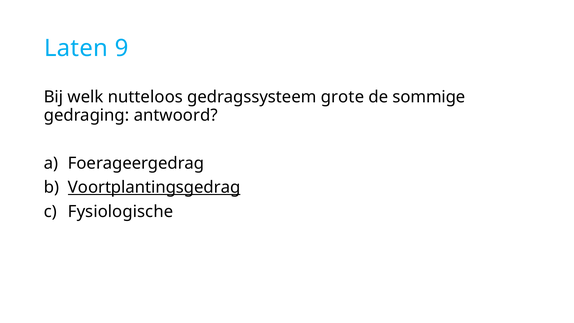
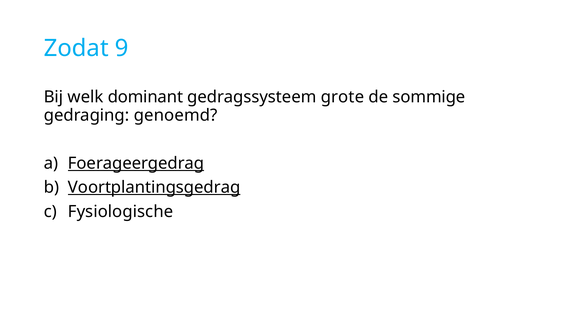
Laten: Laten -> Zodat (76, 48)
nutteloos: nutteloos -> dominant (145, 97)
antwoord: antwoord -> genoemd (176, 115)
Foerageergedrag underline: none -> present (136, 163)
